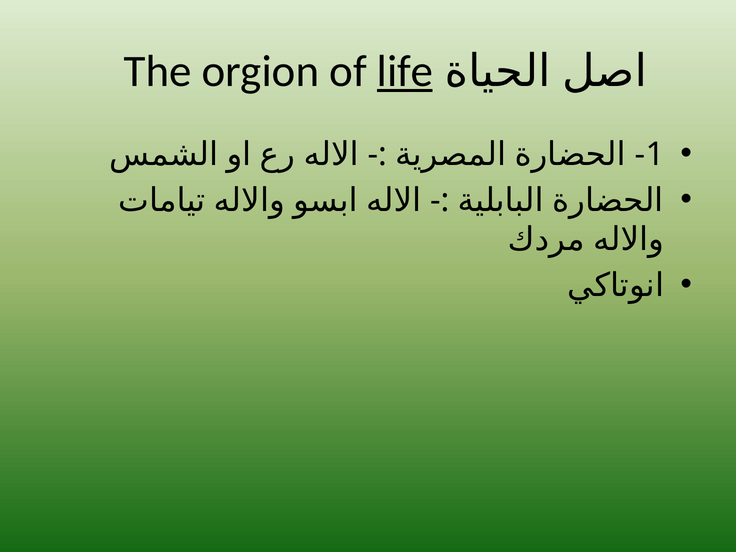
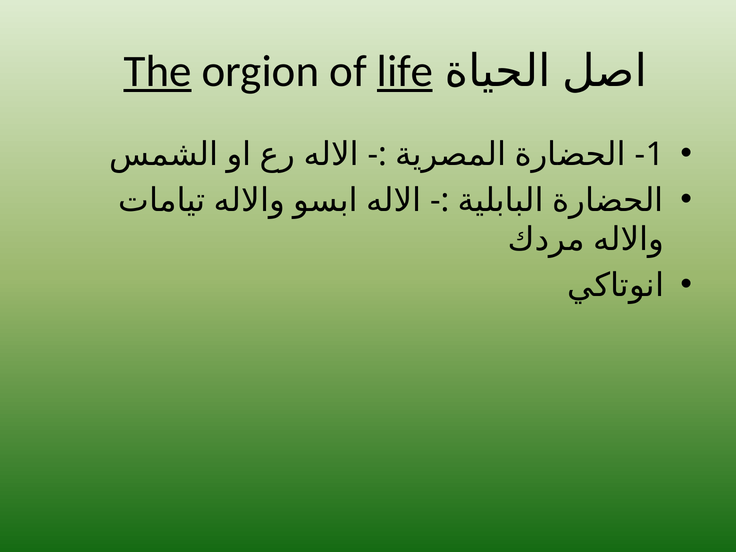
The underline: none -> present (158, 71)
